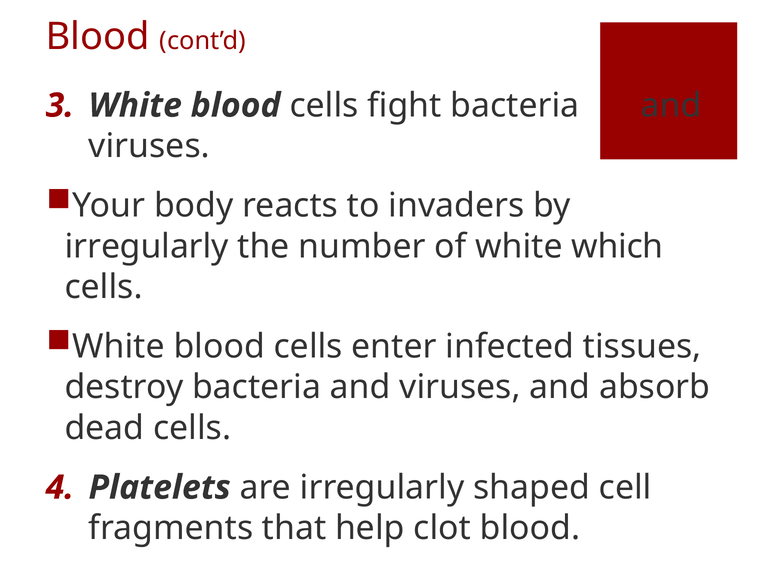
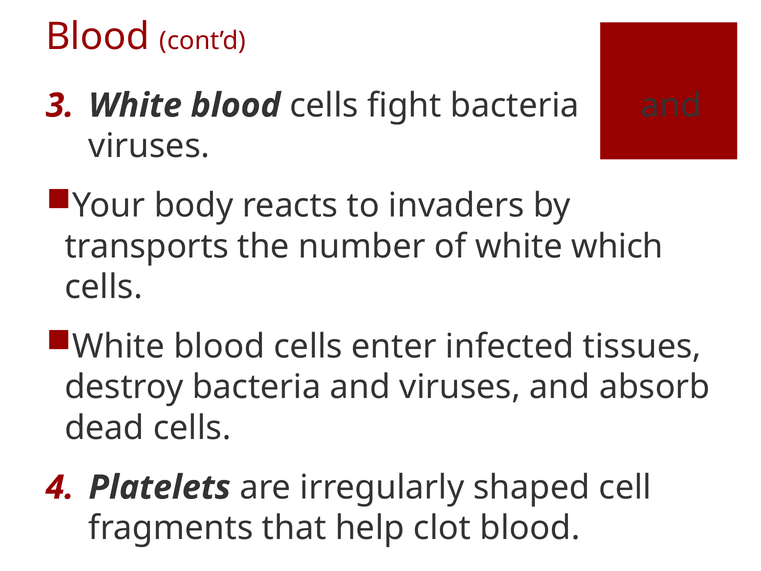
irregularly: irregularly -> transports (147, 246)
